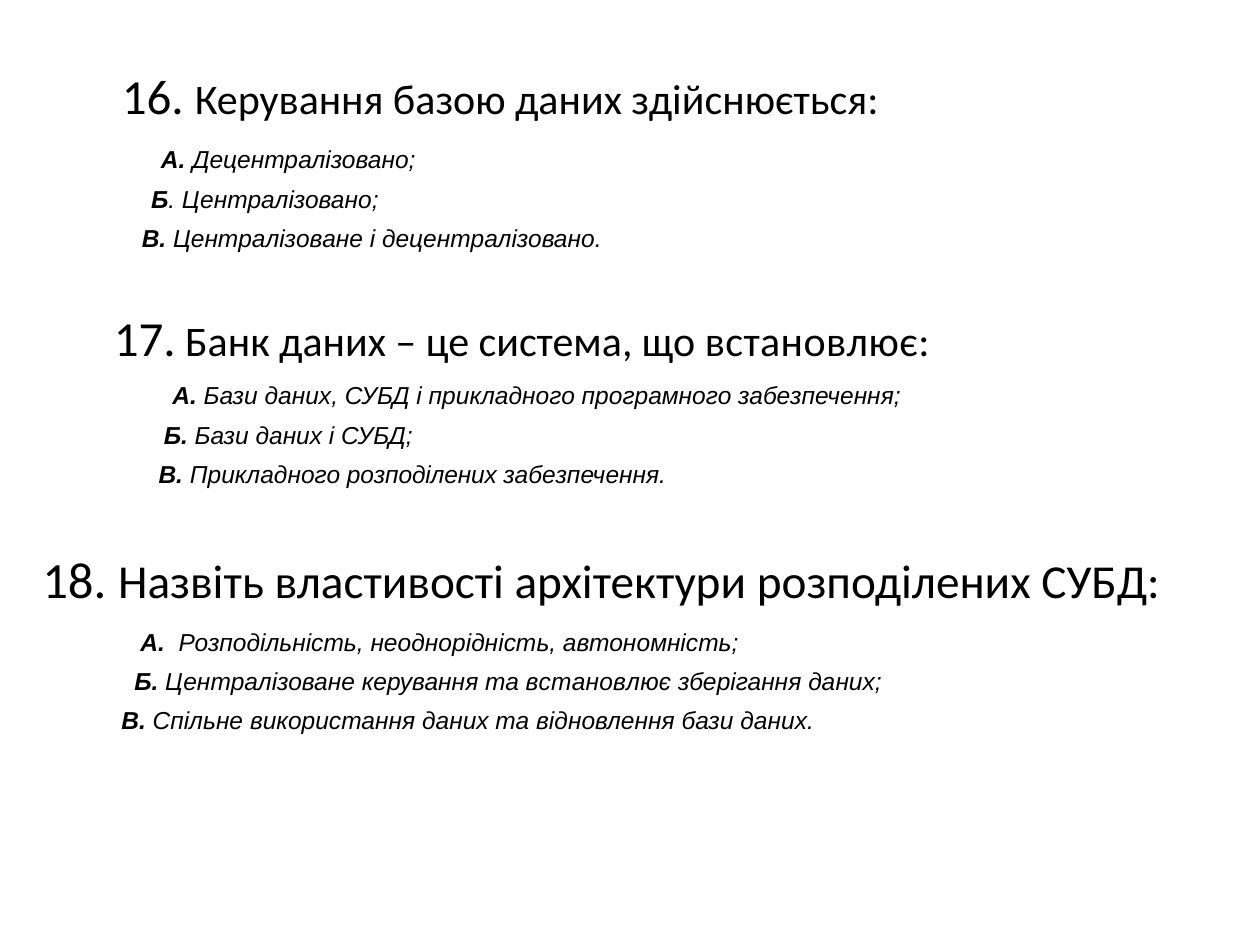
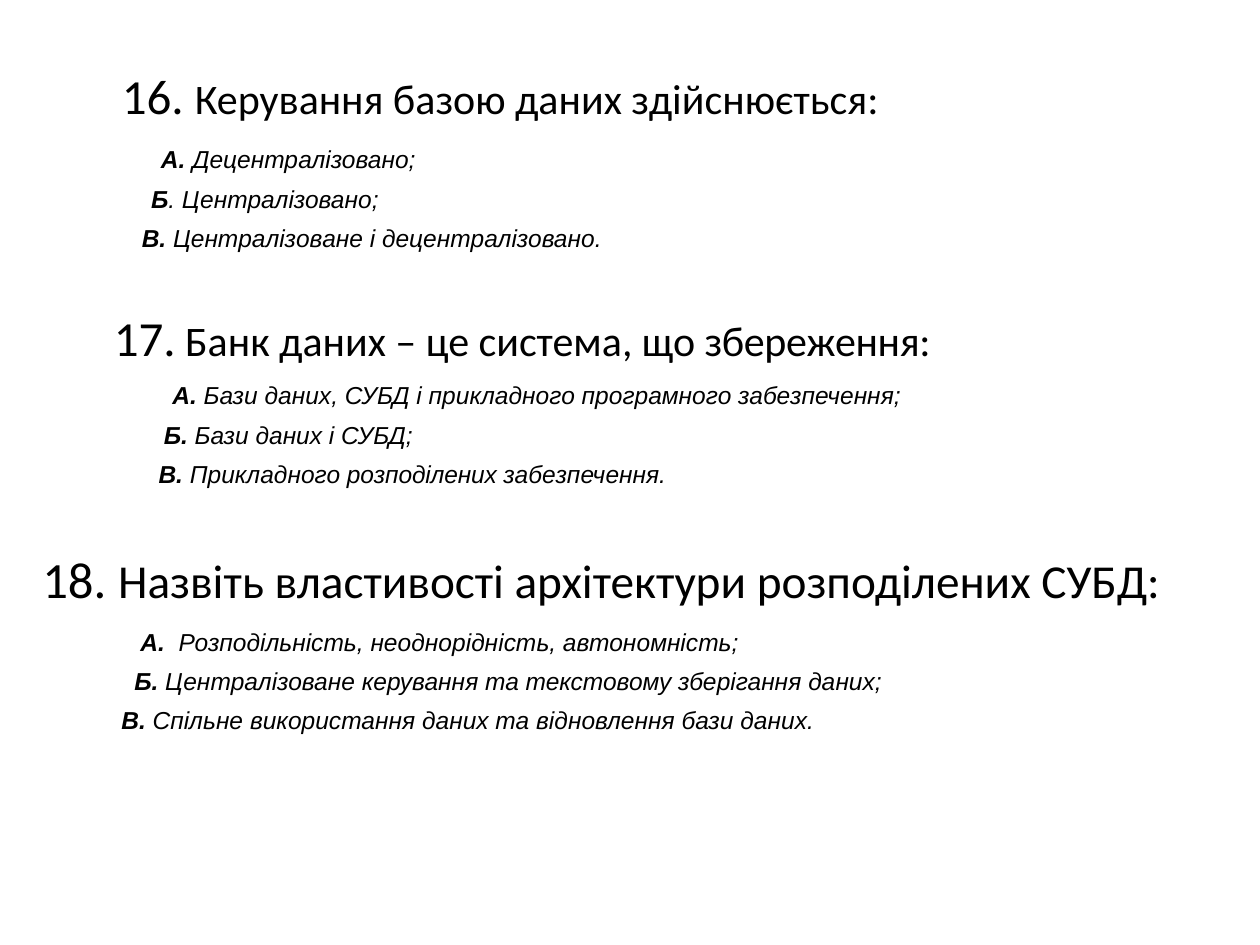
що встановлює: встановлює -> збереження (818, 342)
та встановлює: встановлює -> текстовому (599, 682)
